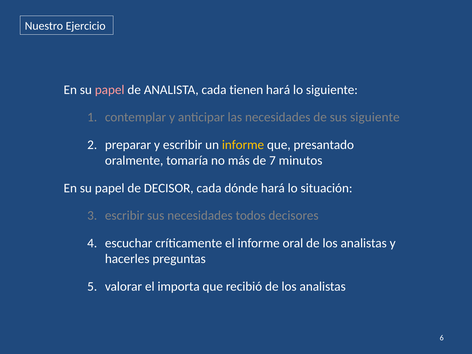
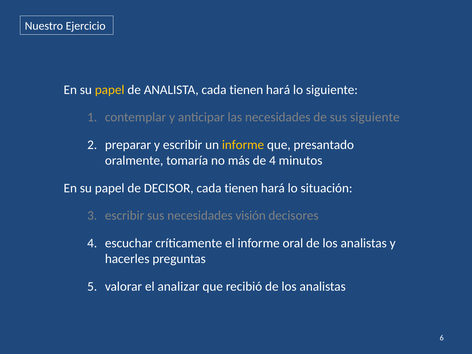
papel colour: pink -> yellow (110, 90)
de 7: 7 -> 4 (272, 161)
DECISOR cada dónde: dónde -> tienen (241, 188)
todos: todos -> visión (251, 216)
importa: importa -> analizar (179, 286)
